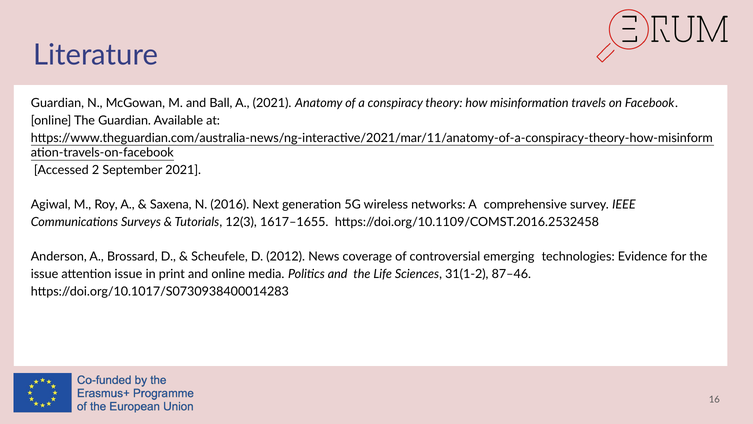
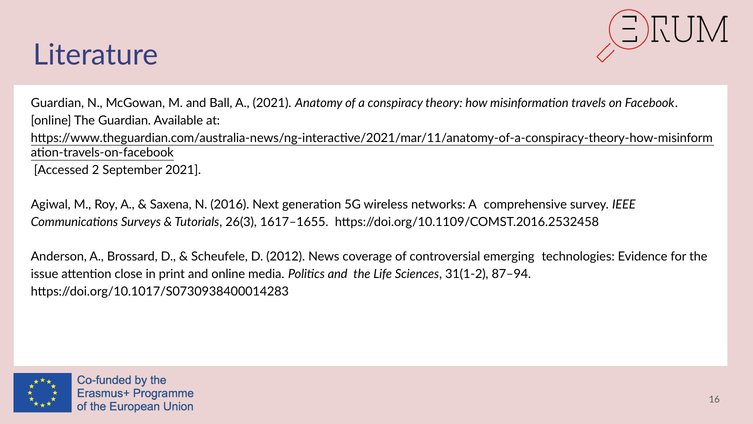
12(3: 12(3 -> 26(3 (241, 222)
attention issue: issue -> close (129, 274)
87–46: 87–46 -> 87–94 (511, 274)
